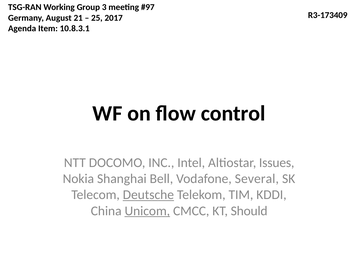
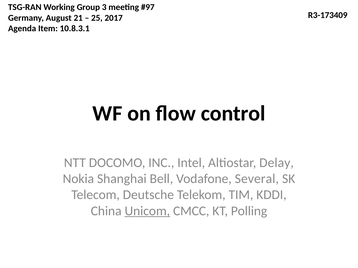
Issues: Issues -> Delay (277, 163)
Deutsche underline: present -> none (148, 195)
Should: Should -> Polling (249, 211)
